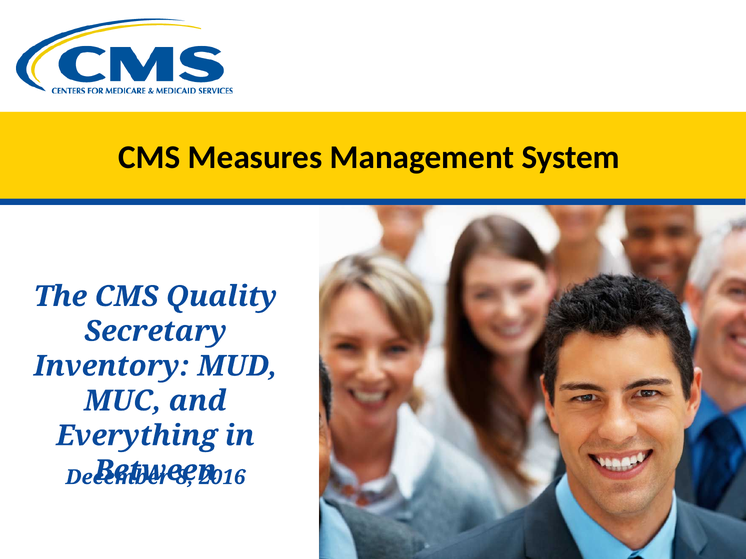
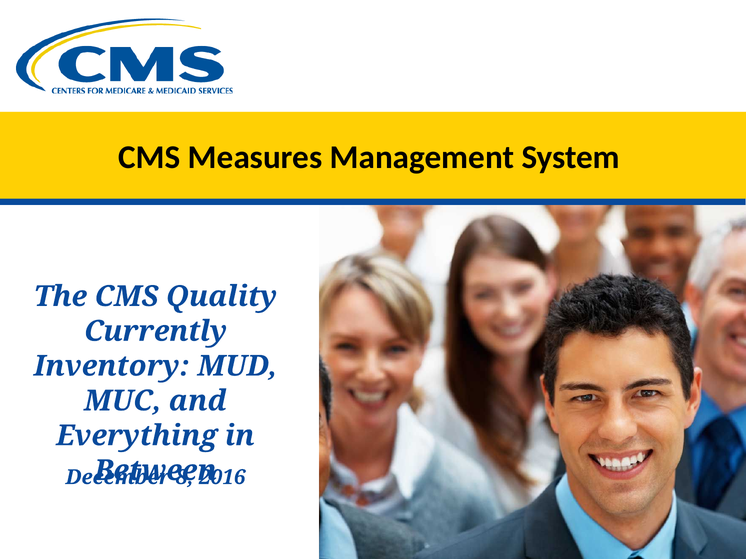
Secretary: Secretary -> Currently (156, 332)
